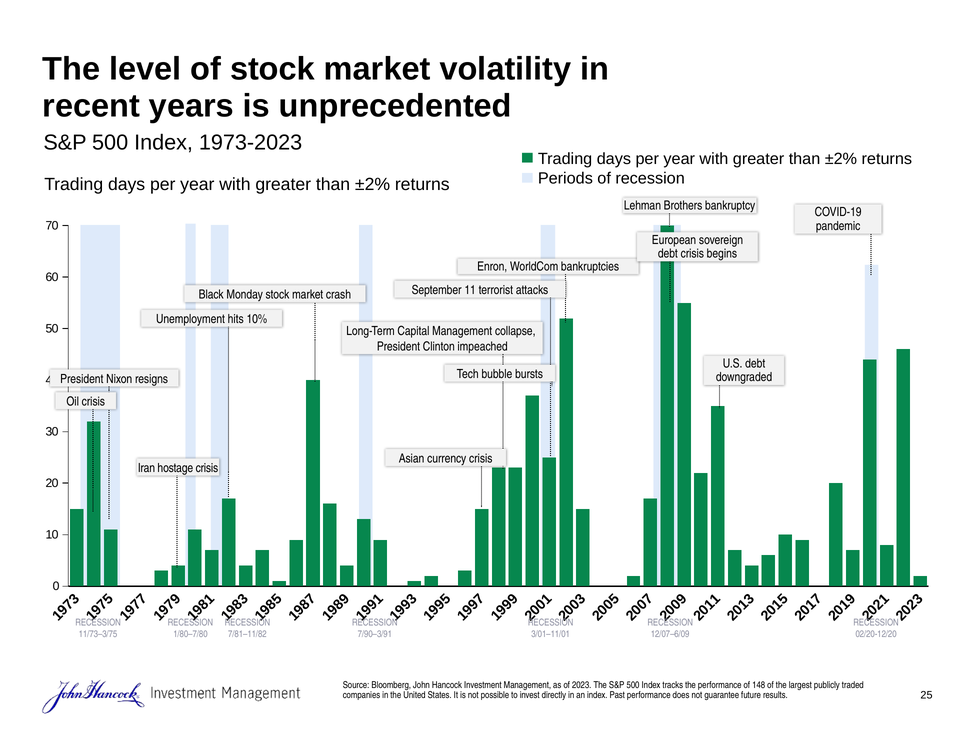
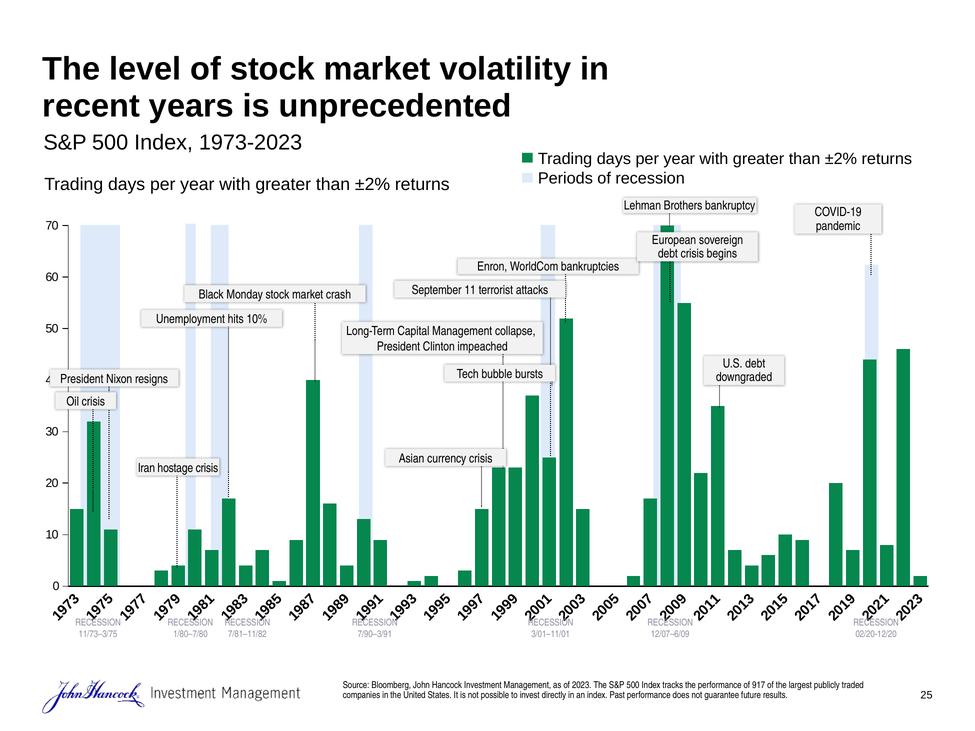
148: 148 -> 917 (759, 685)
